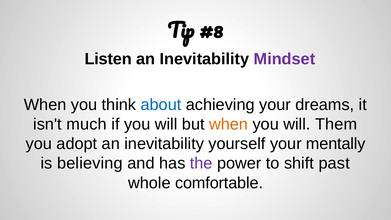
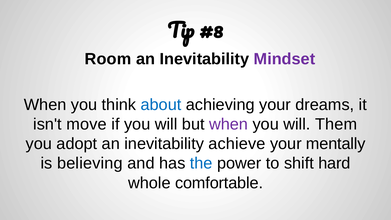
Listen: Listen -> Room (108, 59)
much: much -> move (86, 124)
when colour: orange -> purple (229, 124)
yourself: yourself -> achieve (237, 144)
the colour: purple -> blue (201, 163)
past: past -> hard (334, 163)
